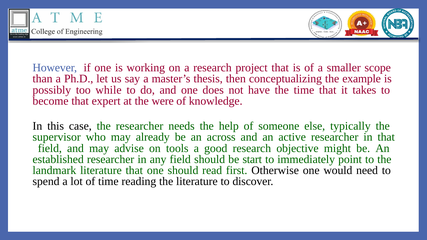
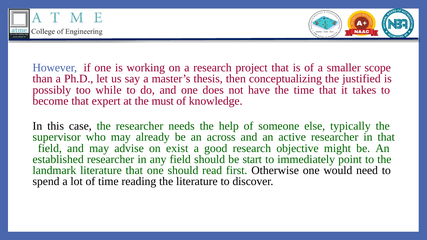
example: example -> justified (361, 79)
were: were -> must (163, 101)
tools: tools -> exist (177, 148)
